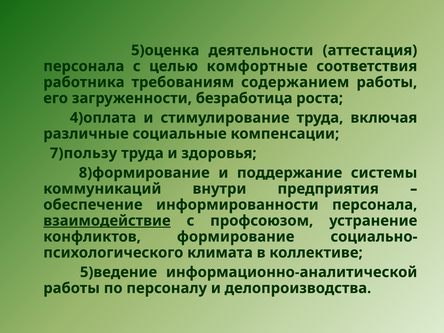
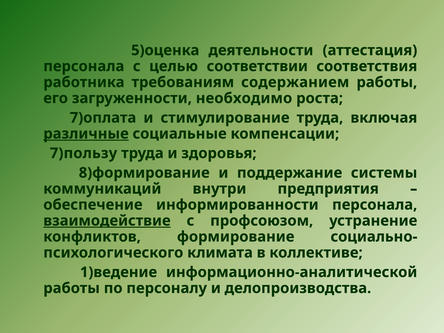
комфортные: комфортные -> соответствии (257, 66)
безработица: безработица -> необходимо (244, 98)
4)оплата: 4)оплата -> 7)оплата (103, 118)
различные underline: none -> present (86, 134)
5)ведение: 5)ведение -> 1)ведение (119, 272)
